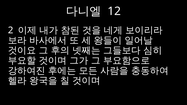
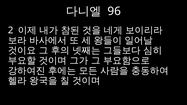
12: 12 -> 96 (114, 11)
